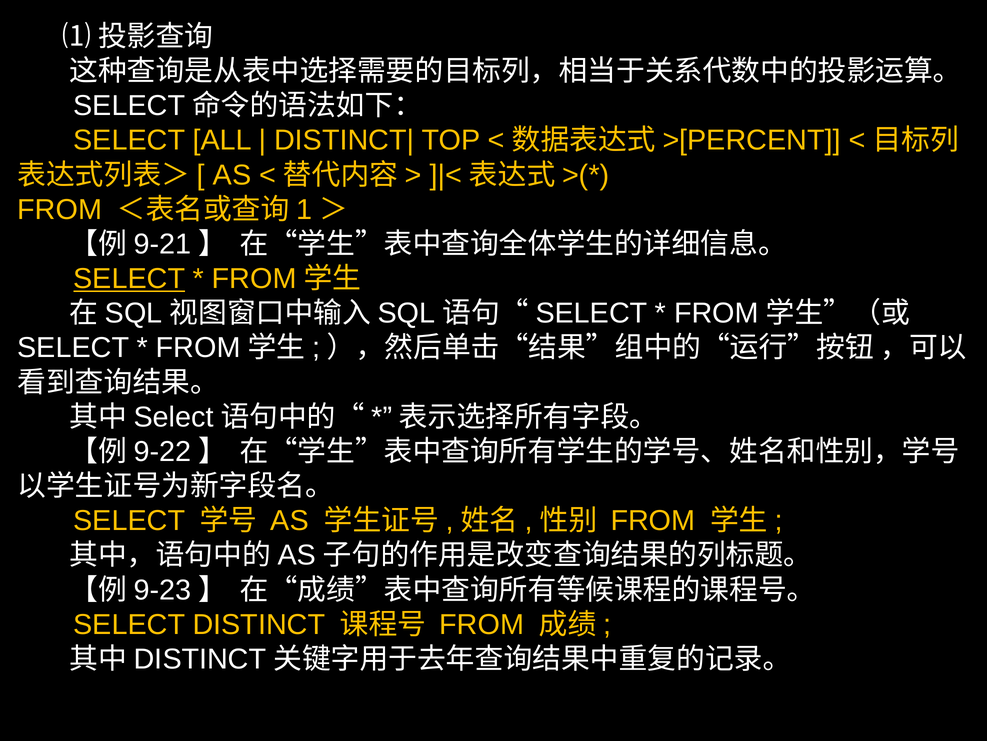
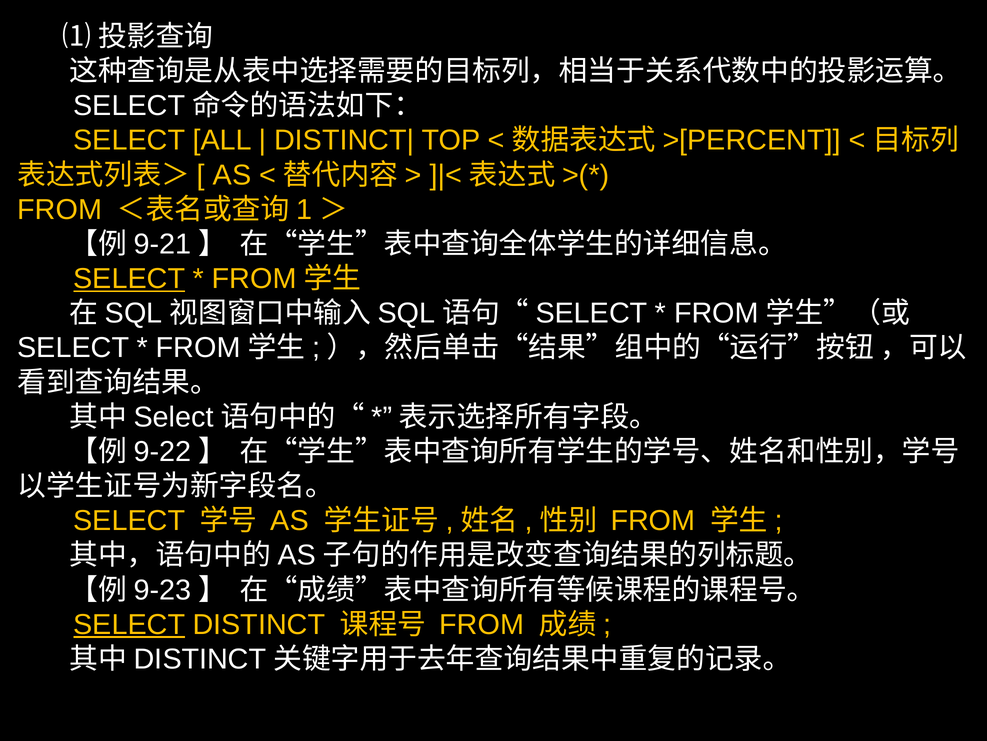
SELECT underline: none -> present (129, 624)
